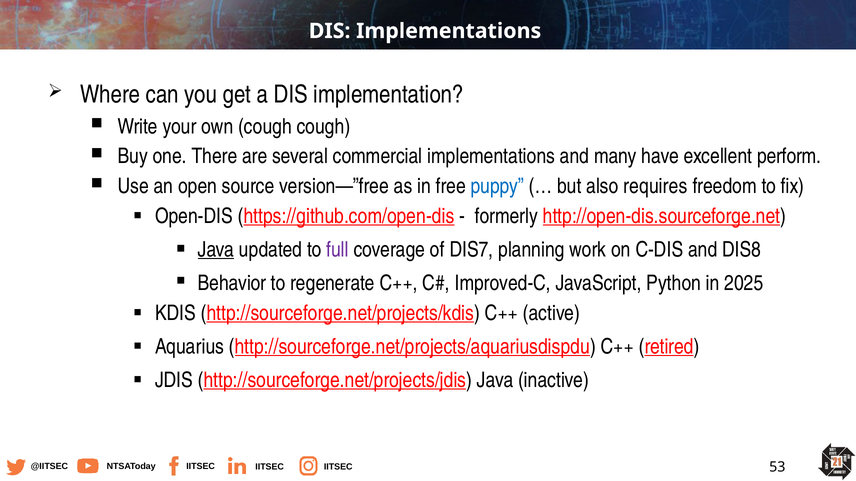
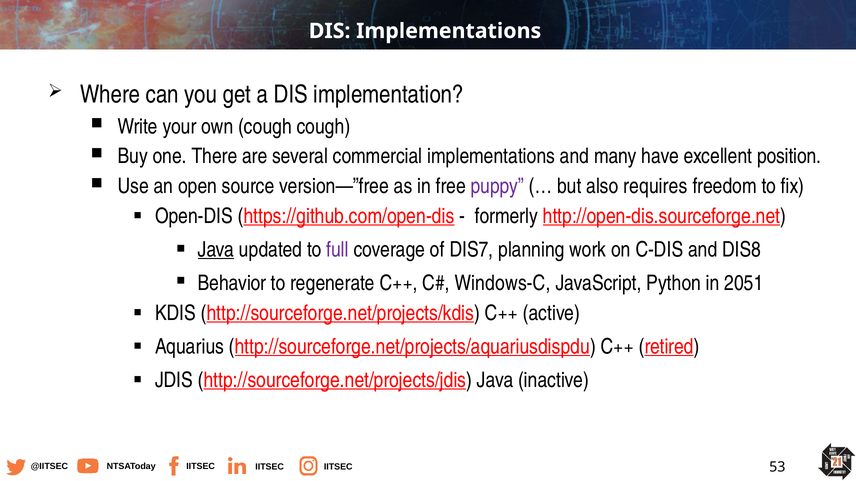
perform: perform -> position (789, 157)
puppy colour: blue -> purple (497, 187)
Improved-C: Improved-C -> Windows-C (503, 284)
2025: 2025 -> 2051 (744, 284)
